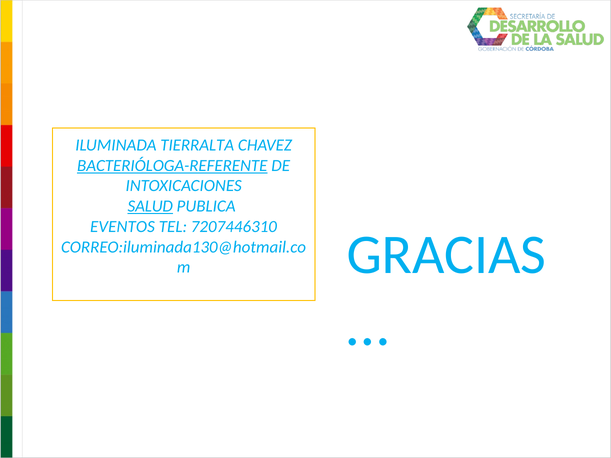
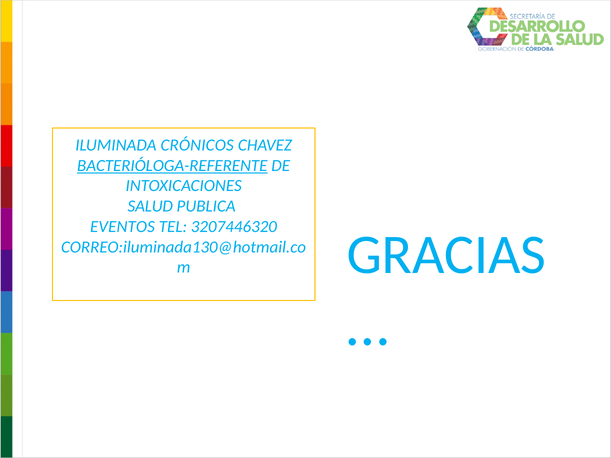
TIERRALTA: TIERRALTA -> CRÓNICOS (197, 145)
SALUD underline: present -> none (150, 206)
7207446310: 7207446310 -> 3207446320 (234, 227)
